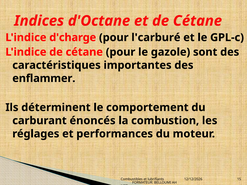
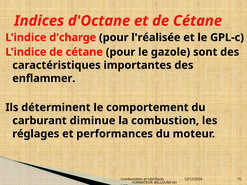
l'carburé: l'carburé -> l'réalisée (156, 38)
énoncés: énoncés -> diminue (93, 121)
